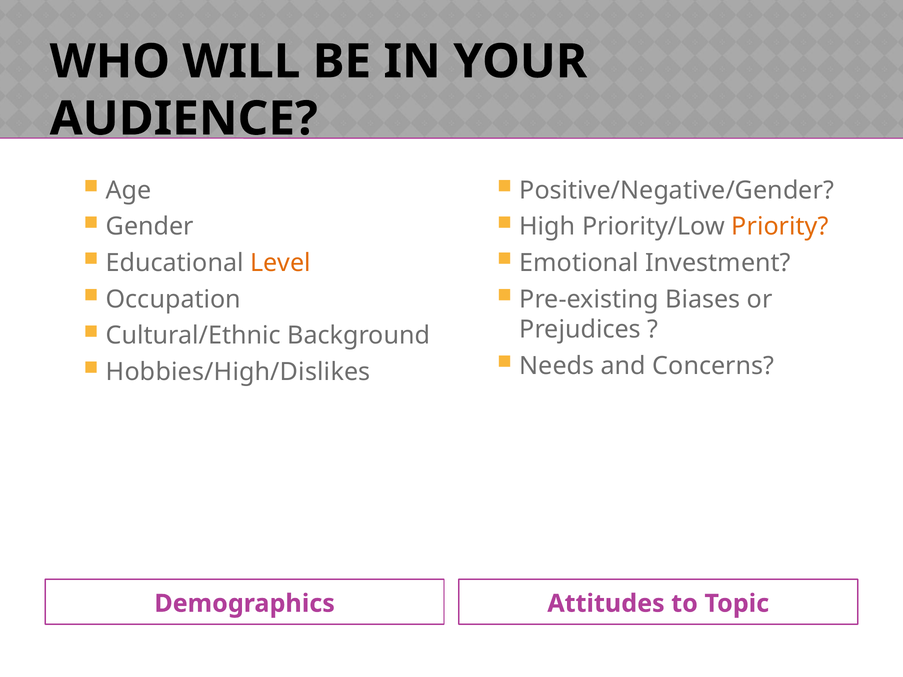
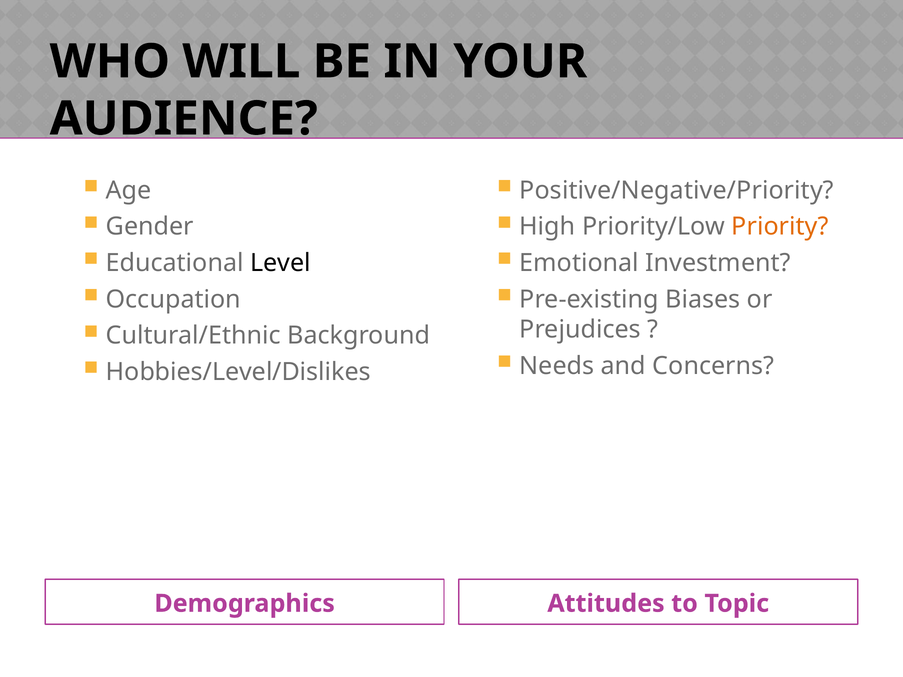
Positive/Negative/Gender: Positive/Negative/Gender -> Positive/Negative/Priority (677, 190)
Level colour: orange -> black (280, 263)
Hobbies/High/Dislikes: Hobbies/High/Dislikes -> Hobbies/Level/Dislikes (238, 372)
